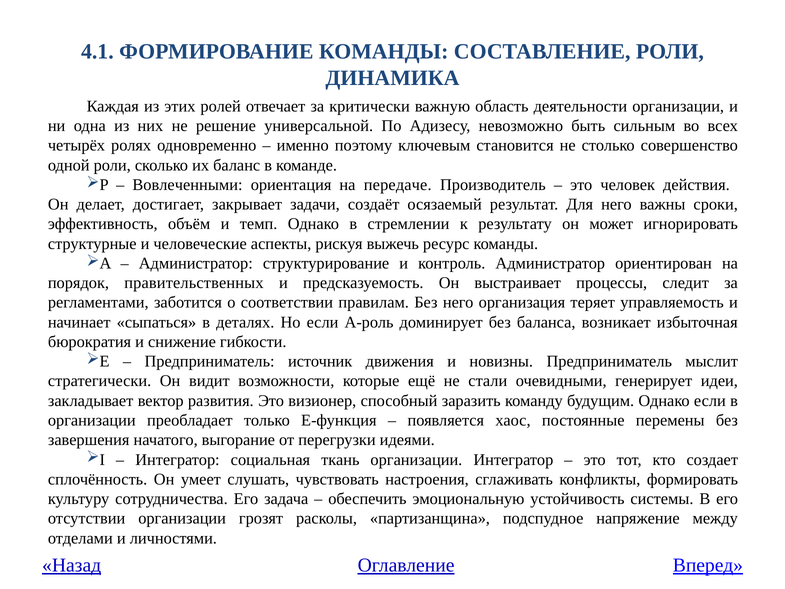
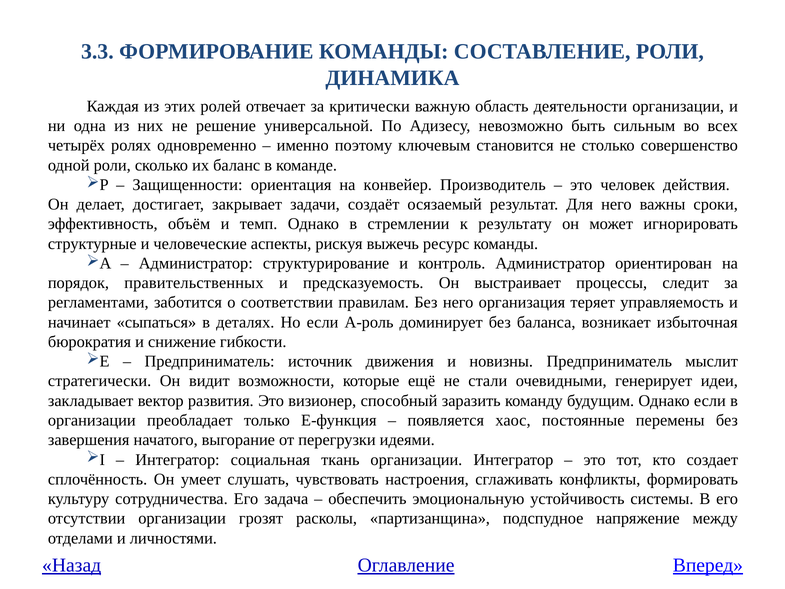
4.1: 4.1 -> 3.3 (97, 52)
Вовлеченными: Вовлеченными -> Защищенности (188, 185)
передаче: передаче -> конвейер (398, 185)
